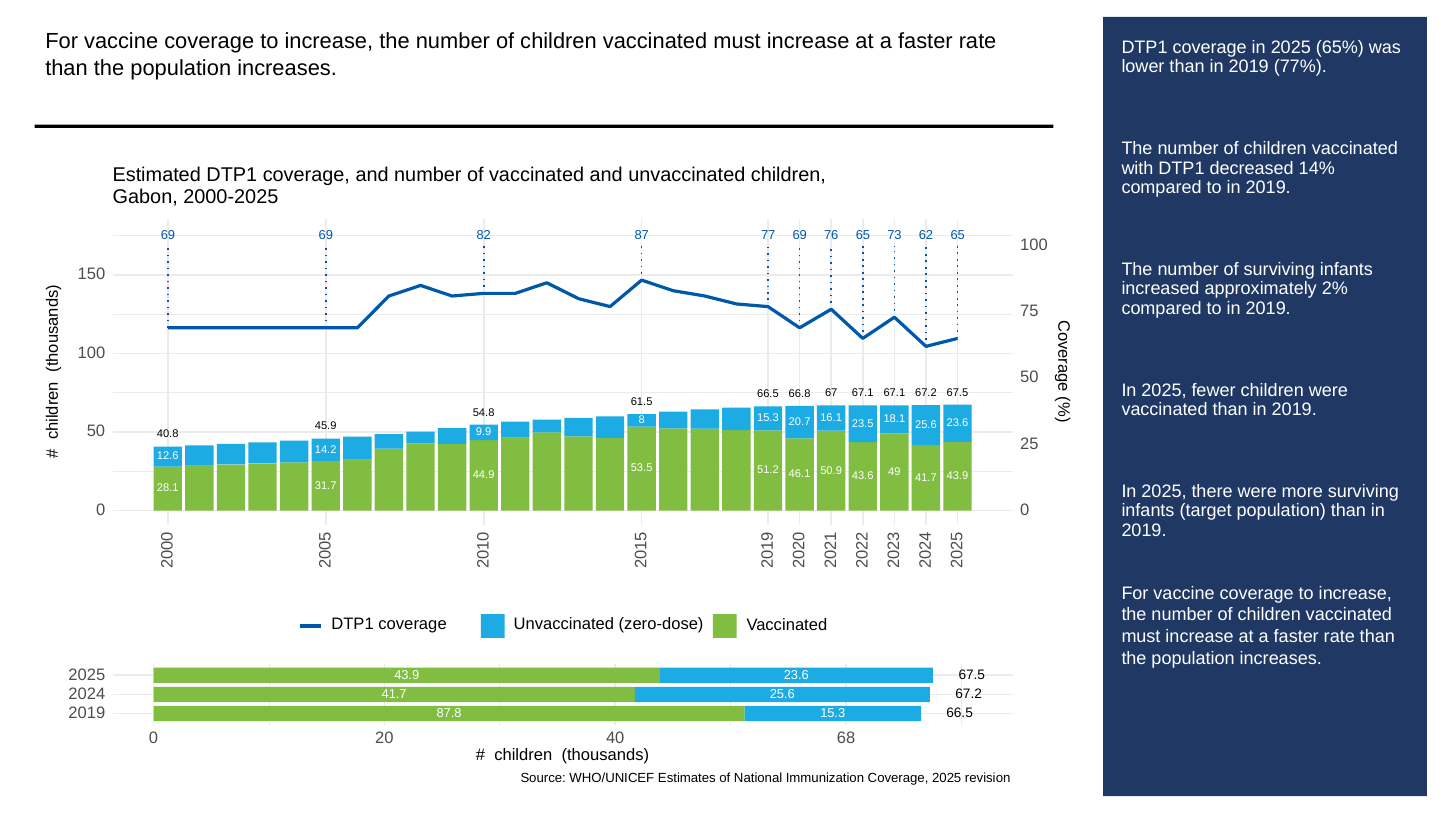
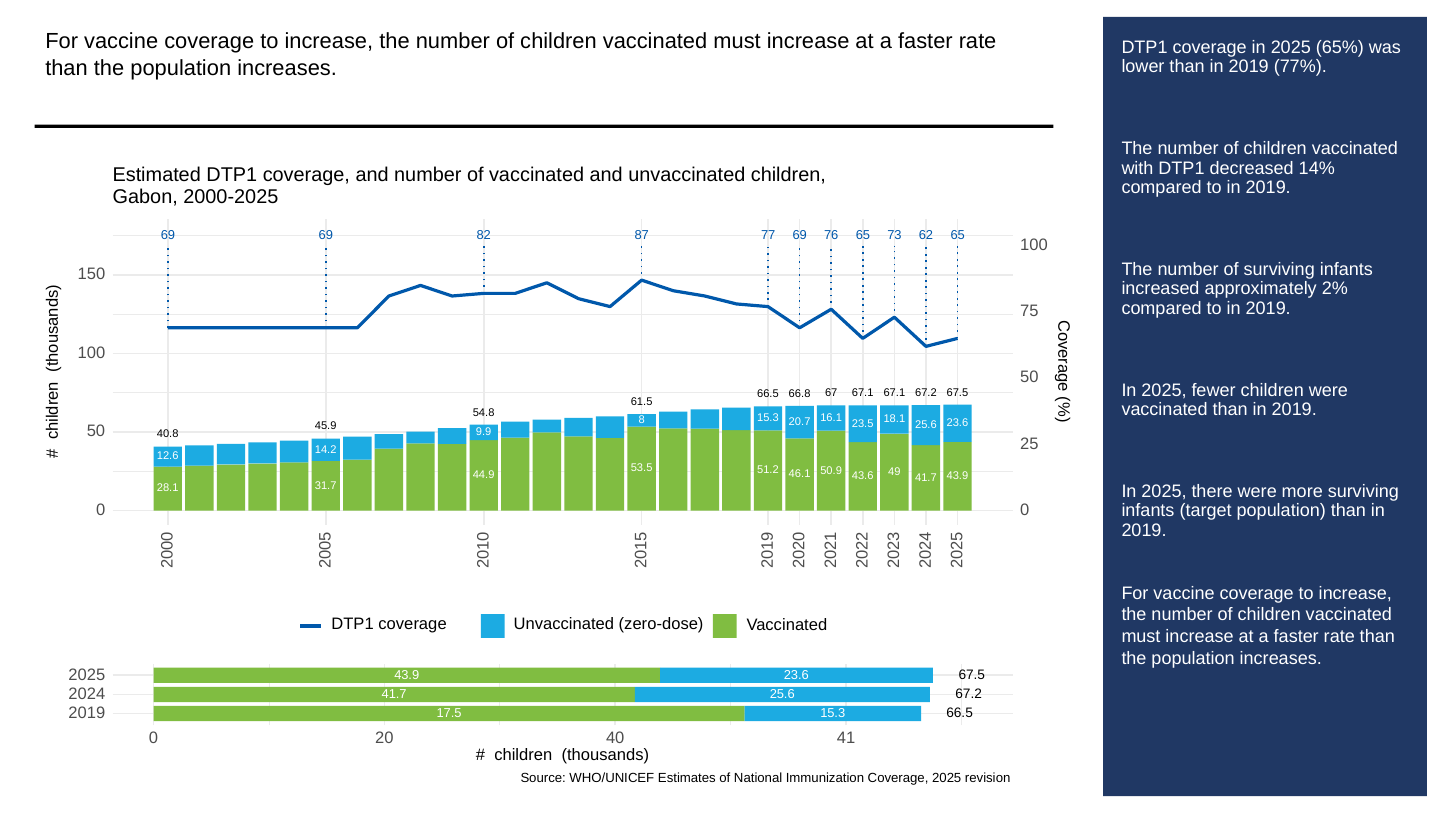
87.8: 87.8 -> 17.5 (449, 713)
68: 68 -> 41 (846, 738)
